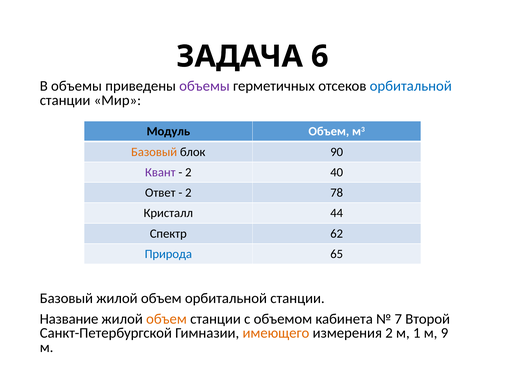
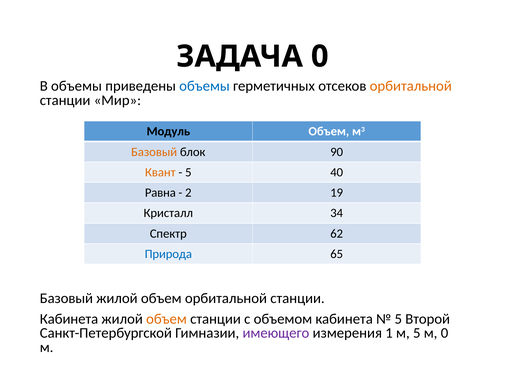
ЗАДАЧА 6: 6 -> 0 (320, 57)
объемы colour: purple -> blue (205, 86)
орбитальной colour: blue -> orange (411, 86)
Квант colour: purple -> orange (160, 173)
2: 2 -> 5 (188, 173)
Ответ: Ответ -> Равна (160, 193)
78: 78 -> 19 (337, 193)
44: 44 -> 34 (337, 214)
Название: Название -> Кабинета (69, 319)
7: 7 -> 5 (398, 319)
имеющего colour: orange -> purple (276, 334)
измерения 2: 2 -> 1 (389, 334)
м 1: 1 -> 5 (417, 334)
м 9: 9 -> 0 (444, 334)
